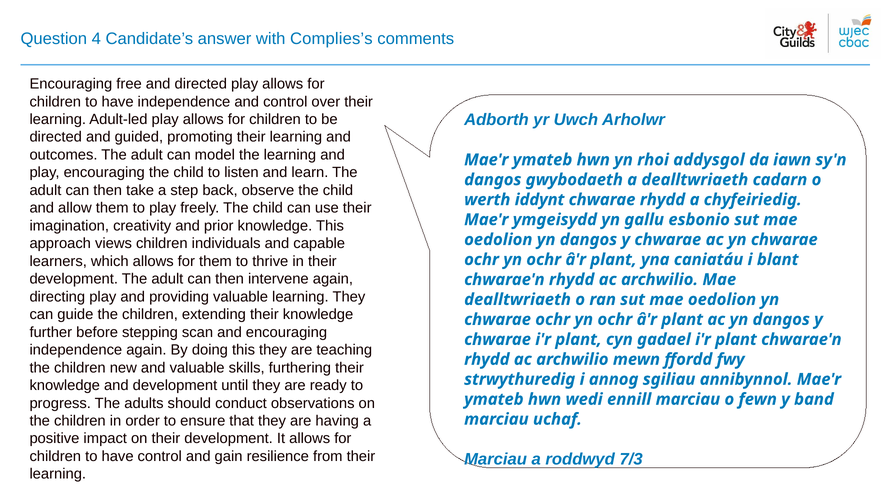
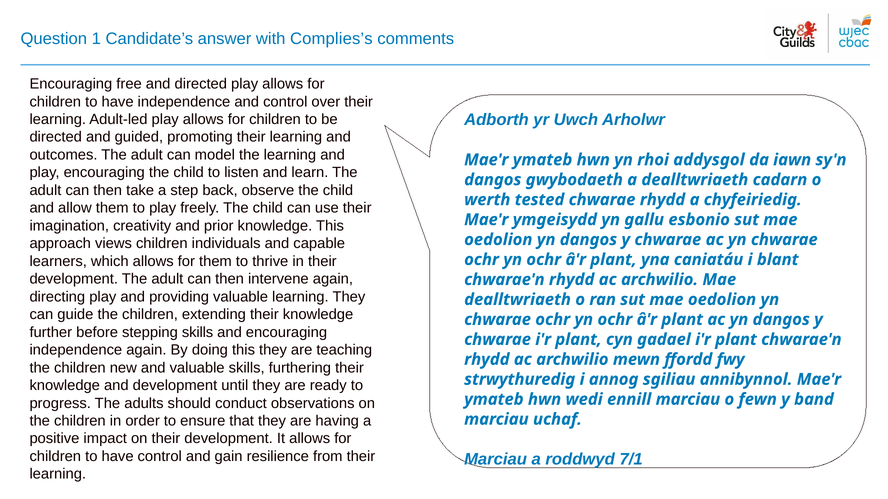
4: 4 -> 1 (96, 39)
iddynt: iddynt -> tested (540, 200)
stepping scan: scan -> skills (198, 333)
7/3: 7/3 -> 7/1 (631, 460)
